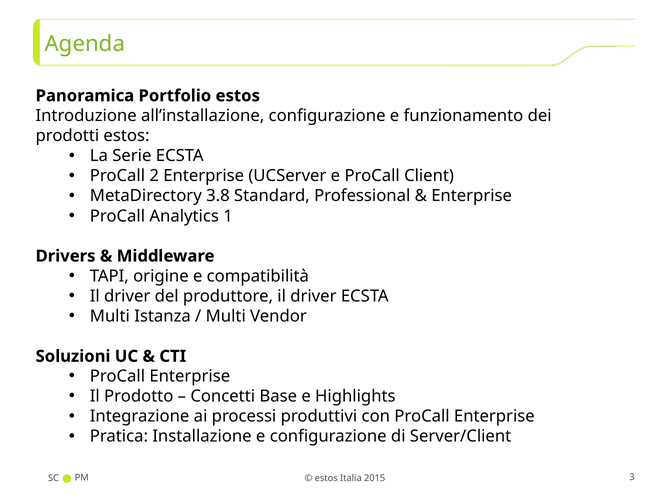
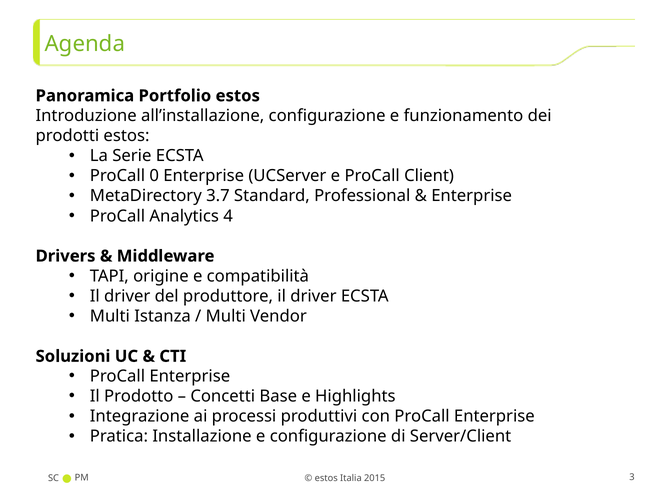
2: 2 -> 0 (154, 176)
3.8: 3.8 -> 3.7 (218, 196)
1: 1 -> 4 (228, 216)
